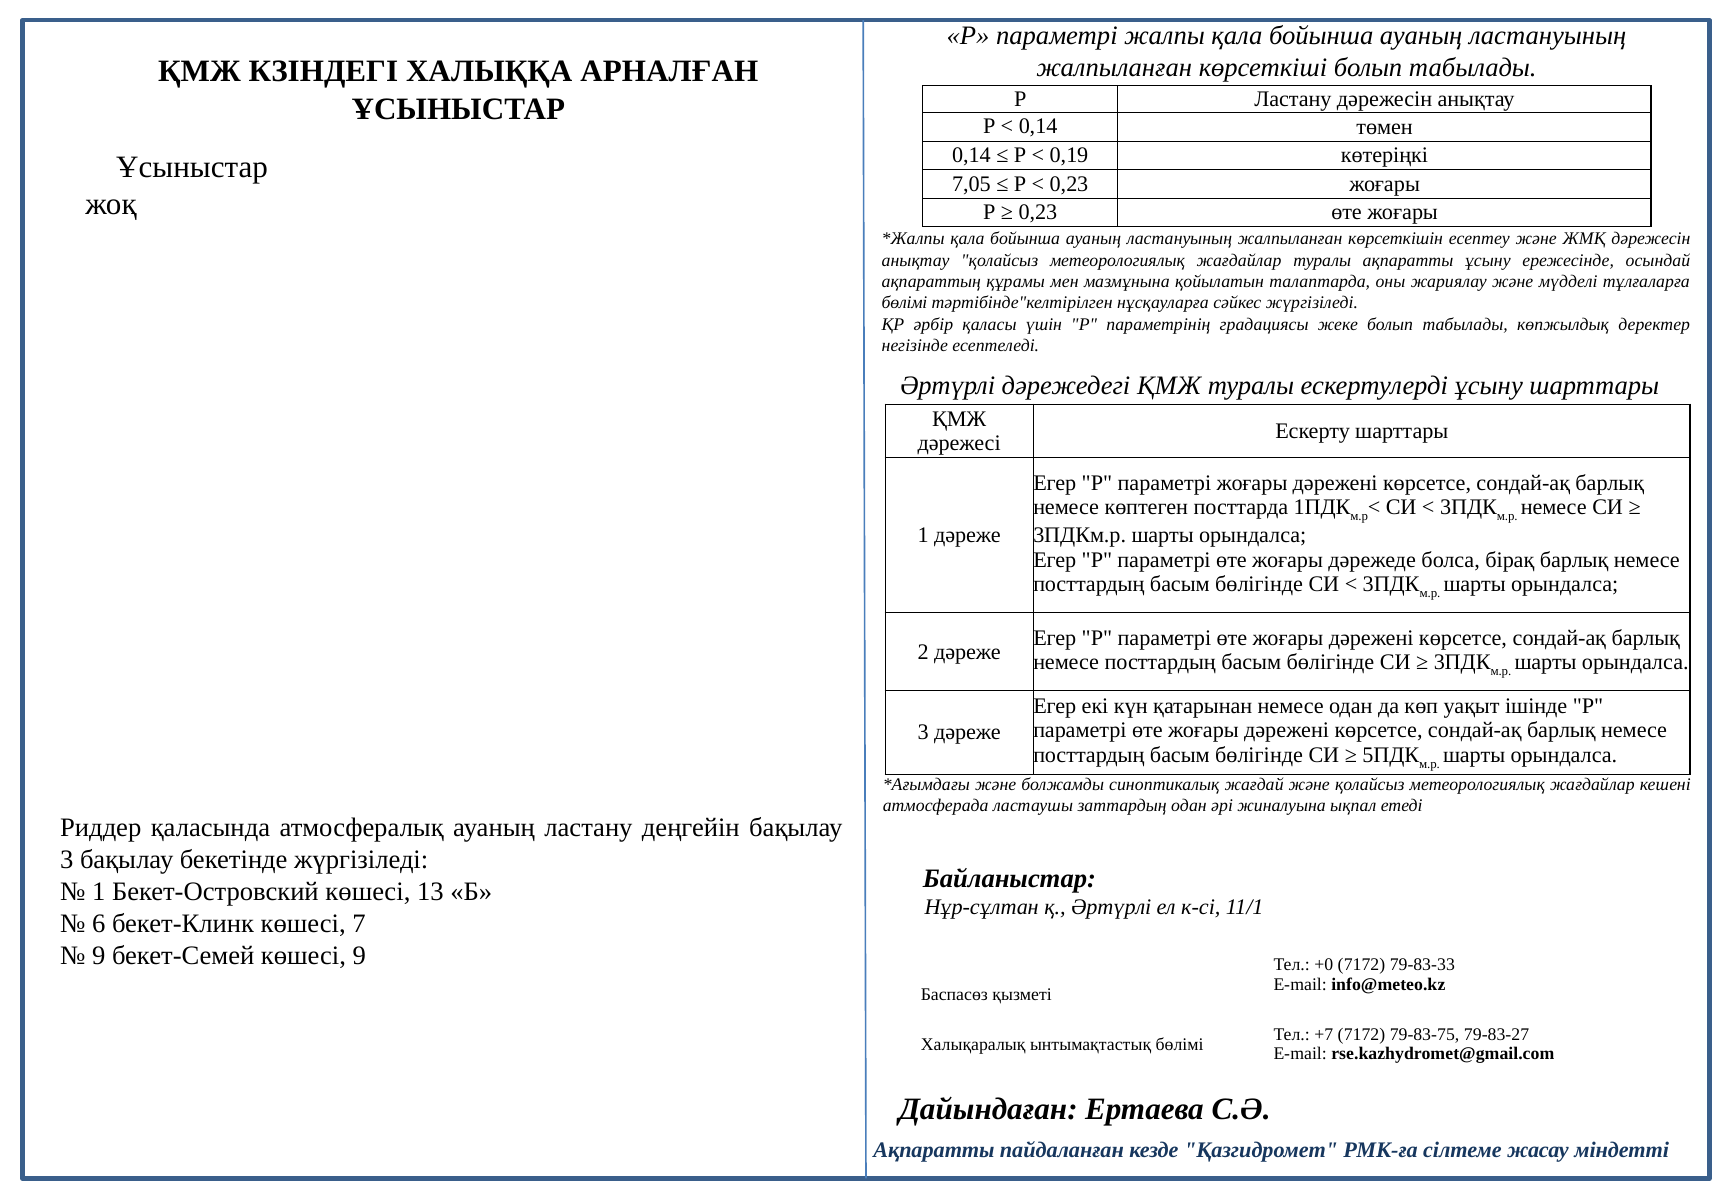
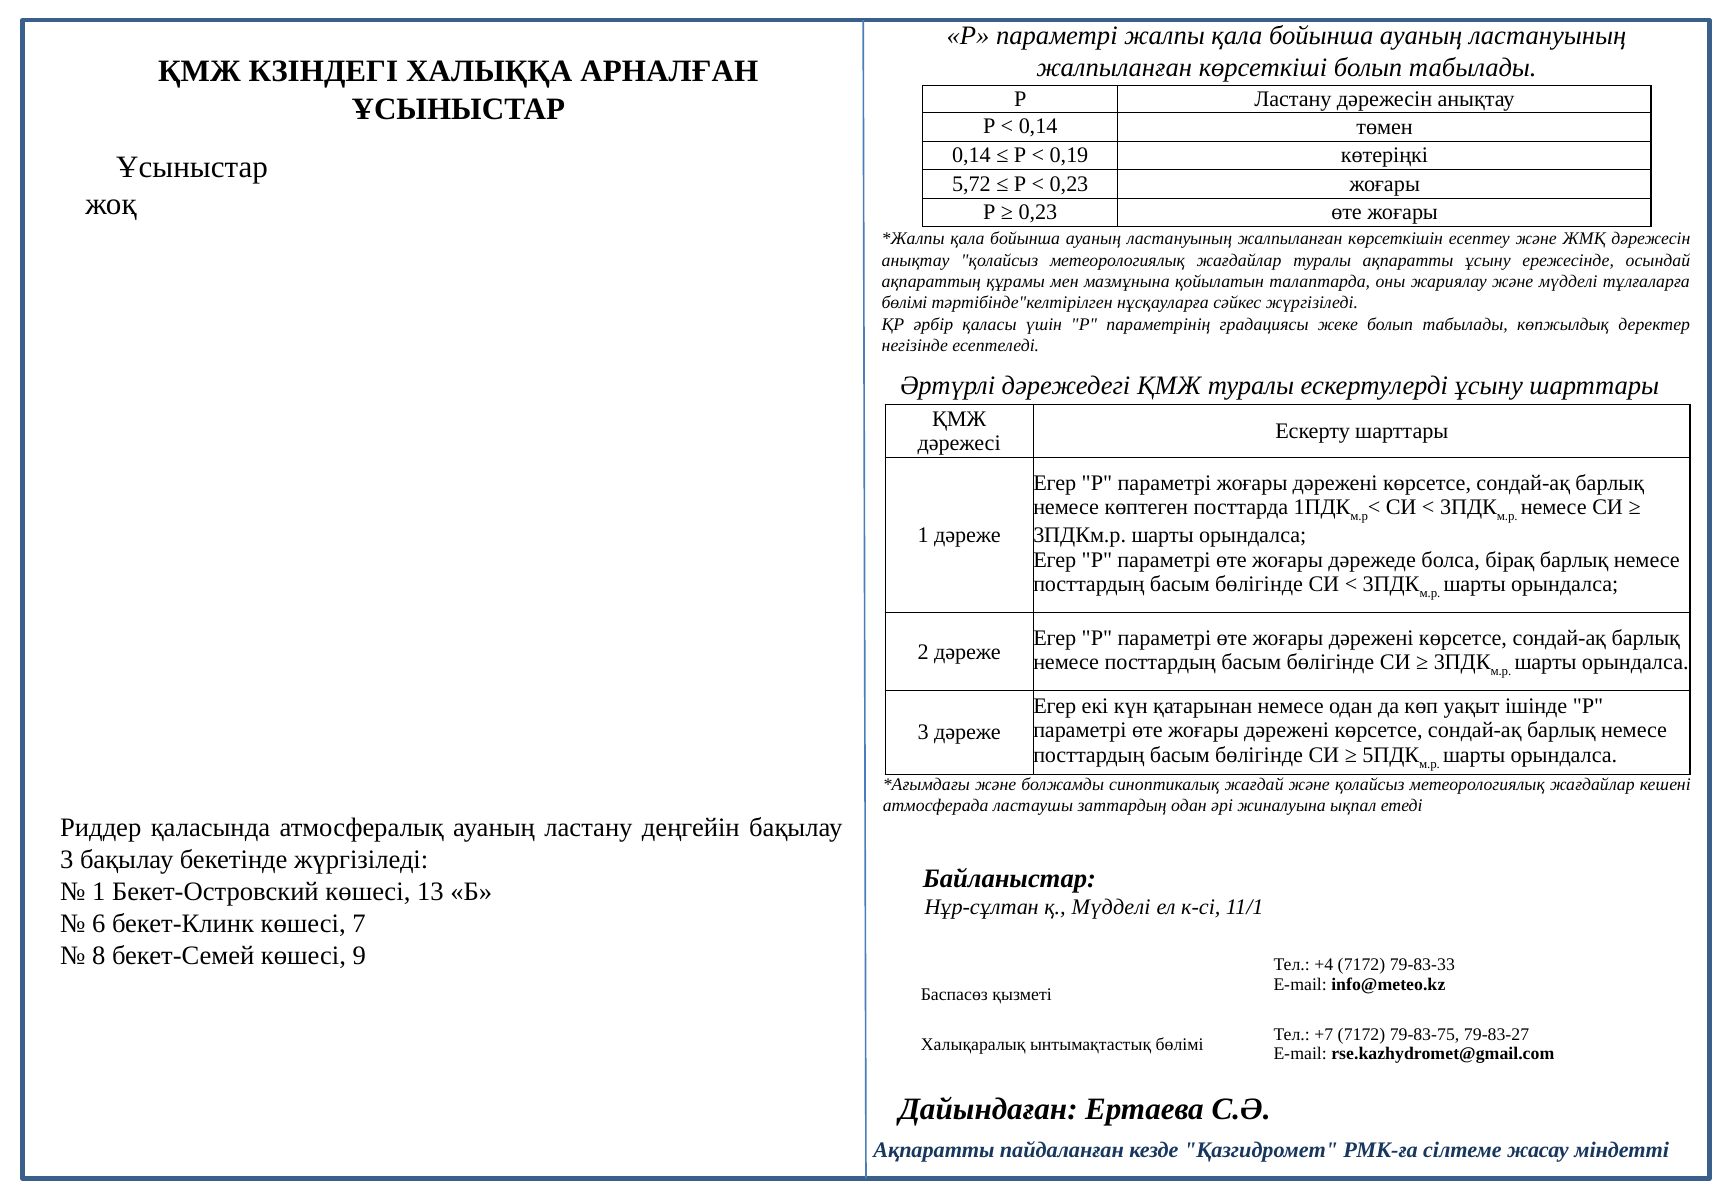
7,05: 7,05 -> 5,72 (971, 184)
қ Әртүрлі: Әртүрлі -> Мүдделі (1111, 908)
9: 9 -> 8 (99, 956)
+0: +0 -> +4 (1324, 965)
